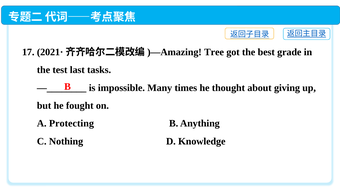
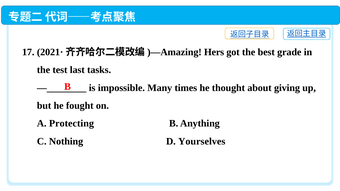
Tree: Tree -> Hers (214, 52)
Knowledge: Knowledge -> Yourselves (202, 141)
